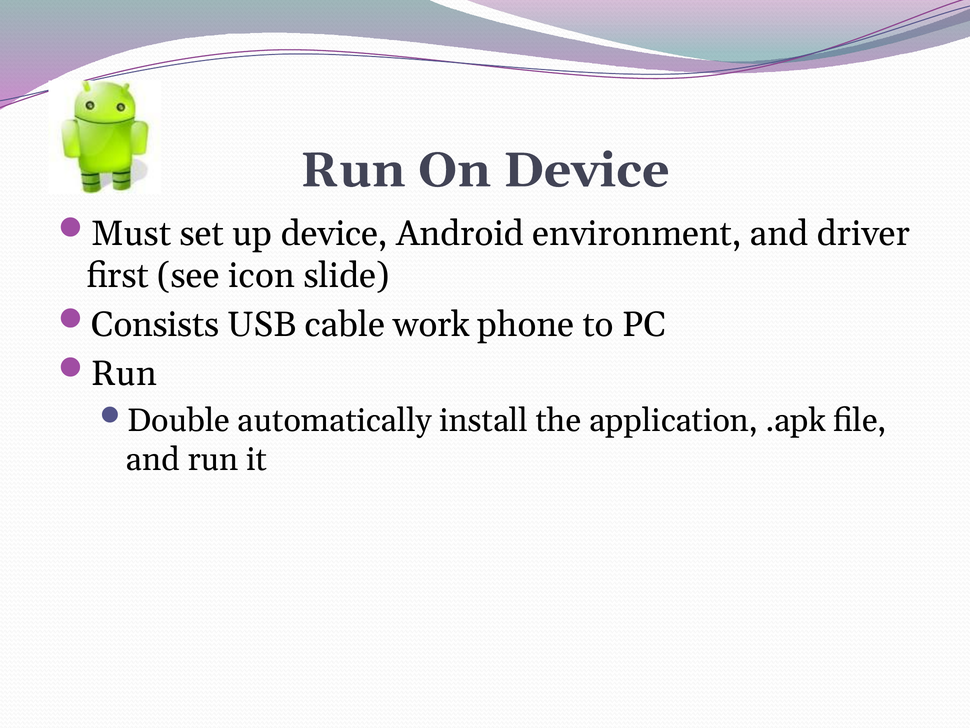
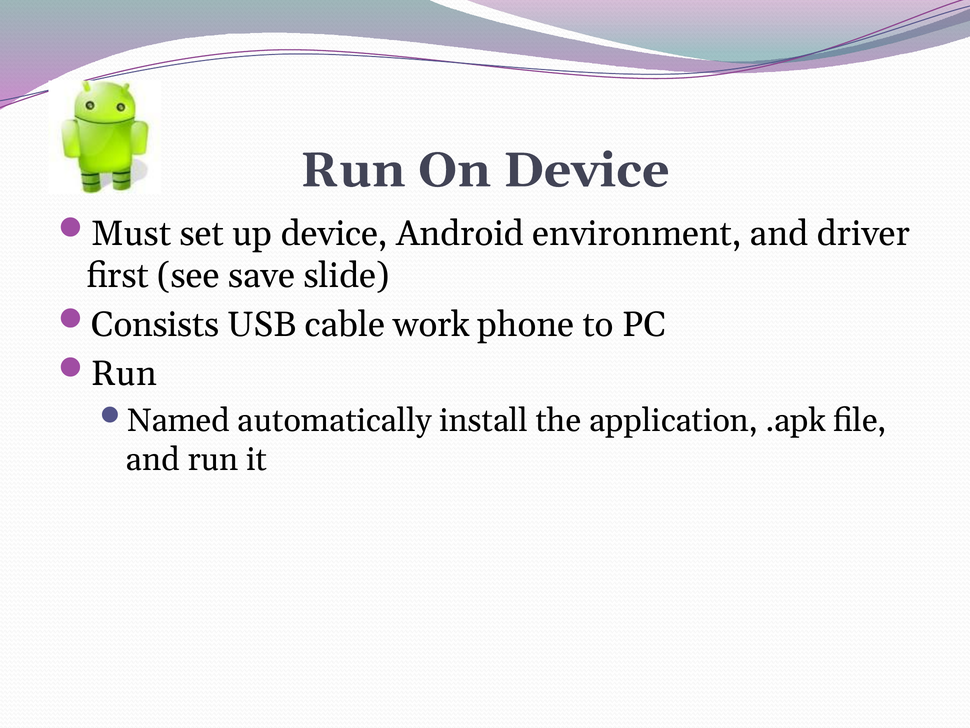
icon: icon -> save (262, 276)
Double: Double -> Named (179, 420)
